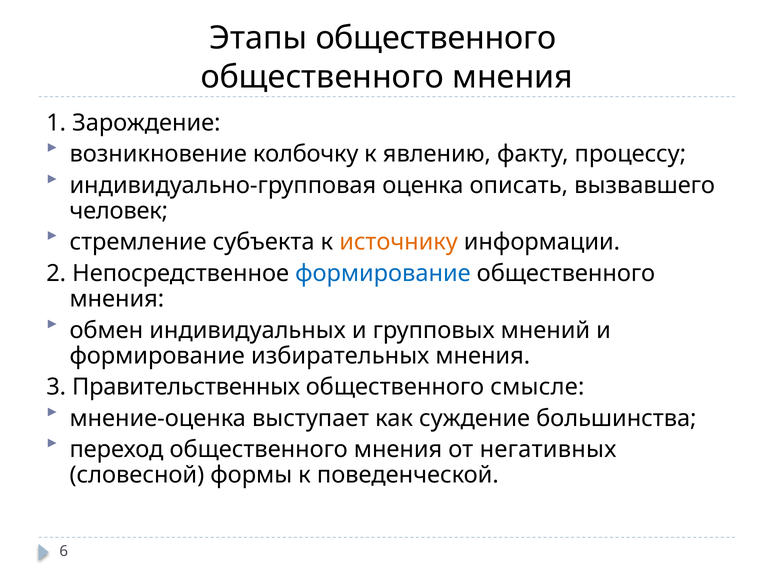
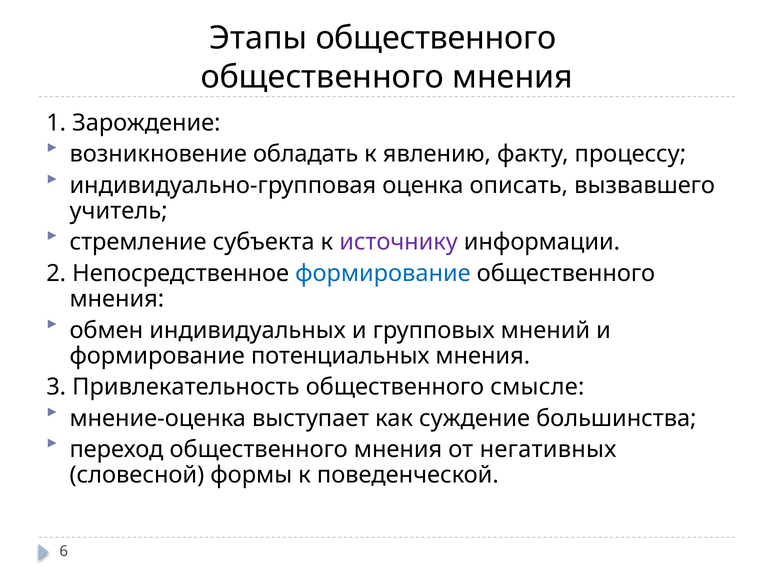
колбочку: колбочку -> обладать (306, 154)
человек: человек -> учитель (119, 211)
источнику colour: orange -> purple (399, 242)
избирательных: избирательных -> потенциальных (340, 356)
Правительственных: Правительственных -> Привлекательность (186, 387)
